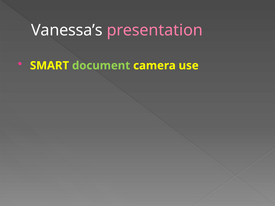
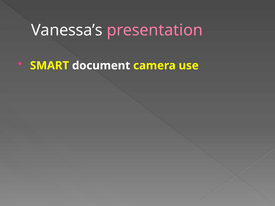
document colour: light green -> white (101, 66)
